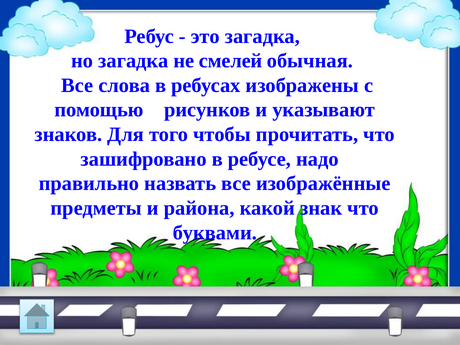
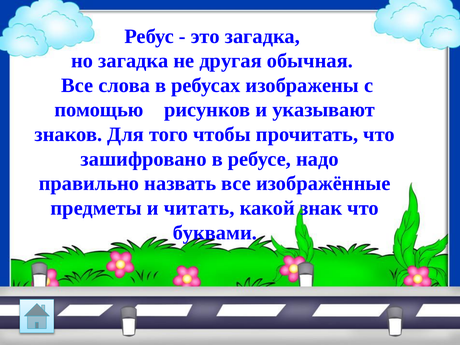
смелей: смелей -> другая (231, 61)
района: района -> читать (199, 208)
